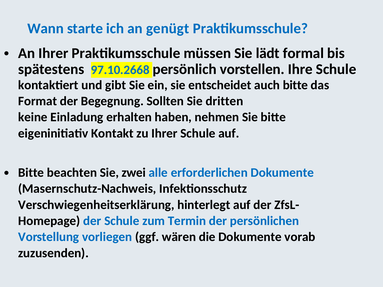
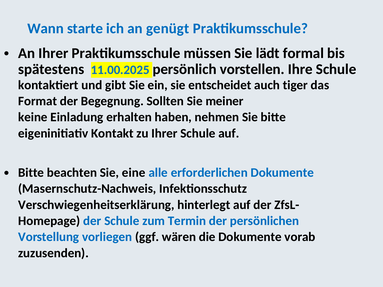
97.10.2668: 97.10.2668 -> 11.00.2025 (120, 70)
auch bitte: bitte -> tiger (295, 85)
dritten: dritten -> meiner (224, 101)
zwei: zwei -> eine (134, 173)
